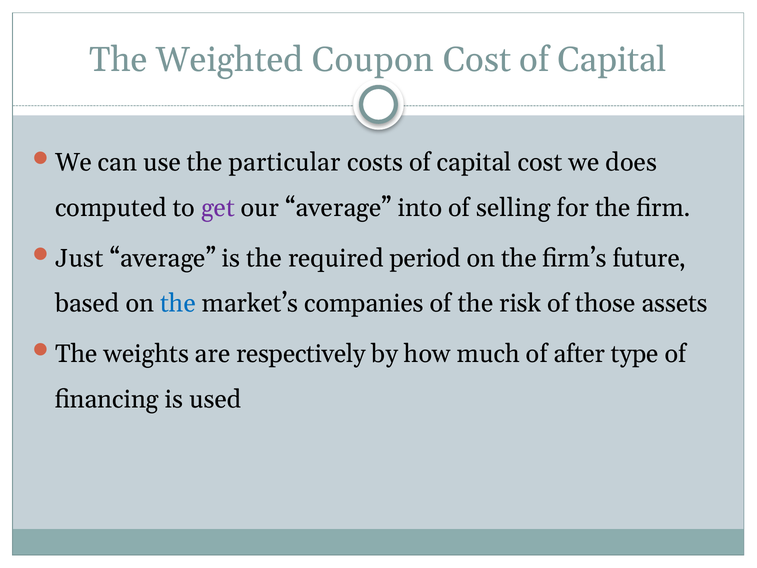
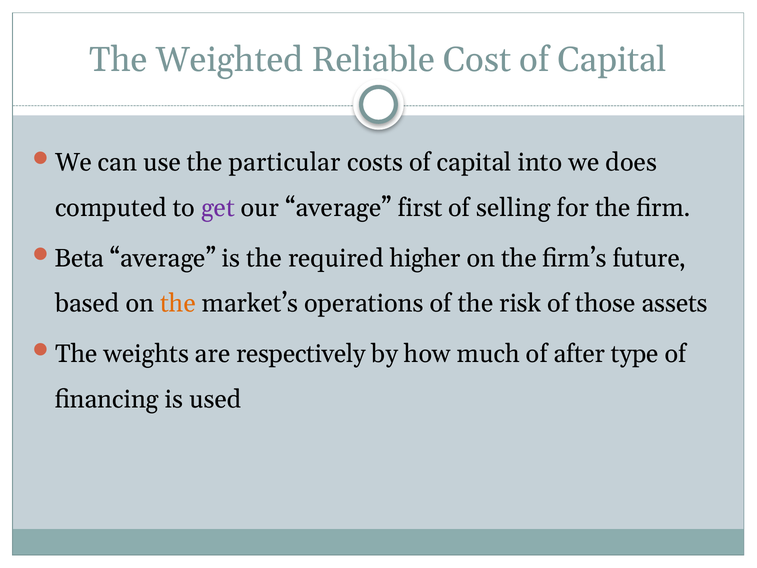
Coupon: Coupon -> Reliable (373, 60)
capital cost: cost -> into (540, 162)
into: into -> first (420, 208)
Just: Just -> Beta (80, 258)
period: period -> higher (425, 258)
the colour: blue -> orange (178, 304)
companies: companies -> operations (364, 304)
